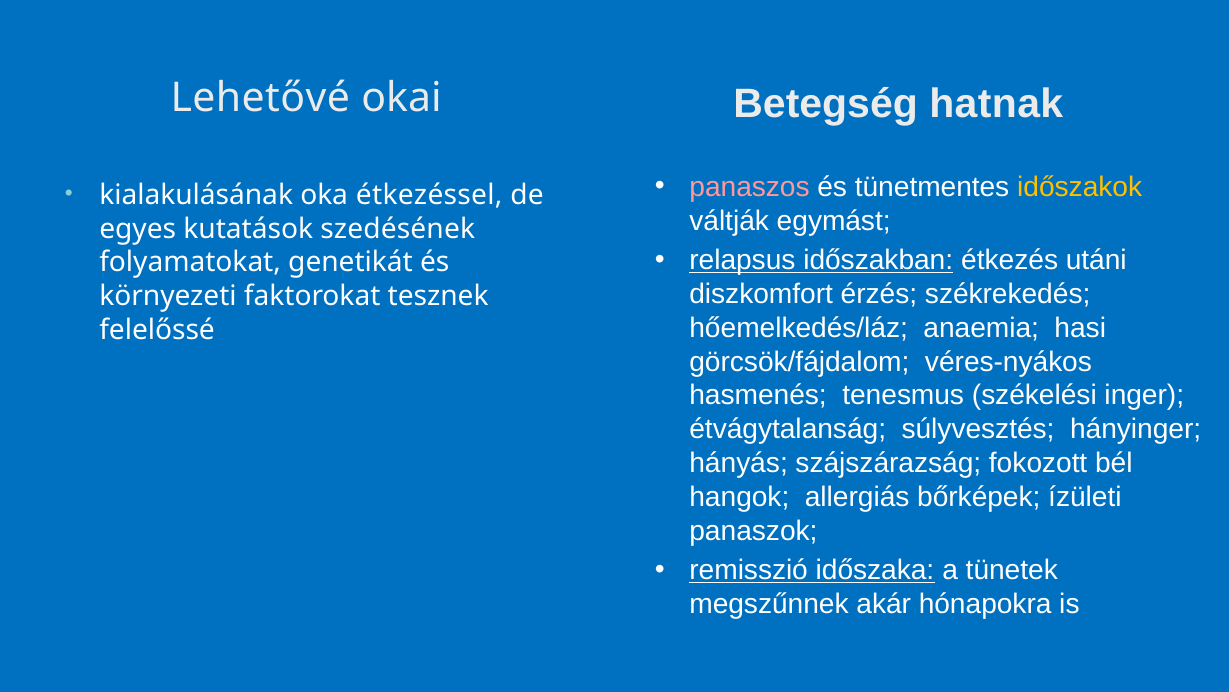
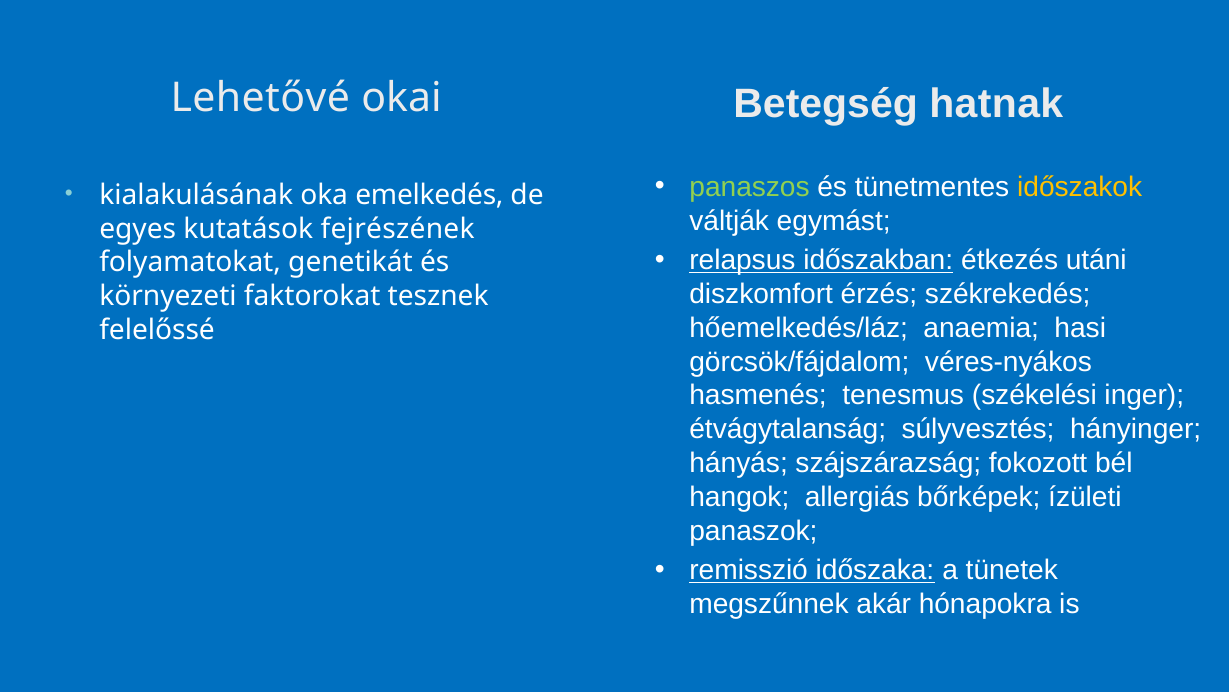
panaszos colour: pink -> light green (750, 187)
étkezéssel: étkezéssel -> emelkedés (429, 195)
szedésének: szedésének -> fejrészének (398, 229)
